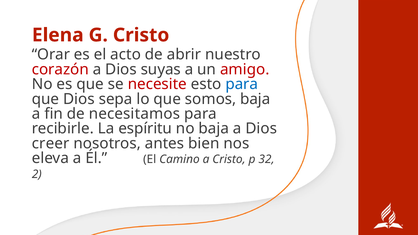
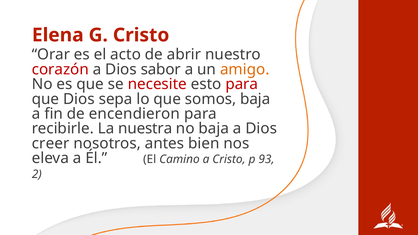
suyas: suyas -> sabor (161, 69)
amigo colour: red -> orange (245, 69)
para colour: blue -> red (242, 84)
necesitamos: necesitamos -> encendieron (134, 114)
espíritu: espíritu -> nuestra (145, 129)
32: 32 -> 93 (266, 159)
